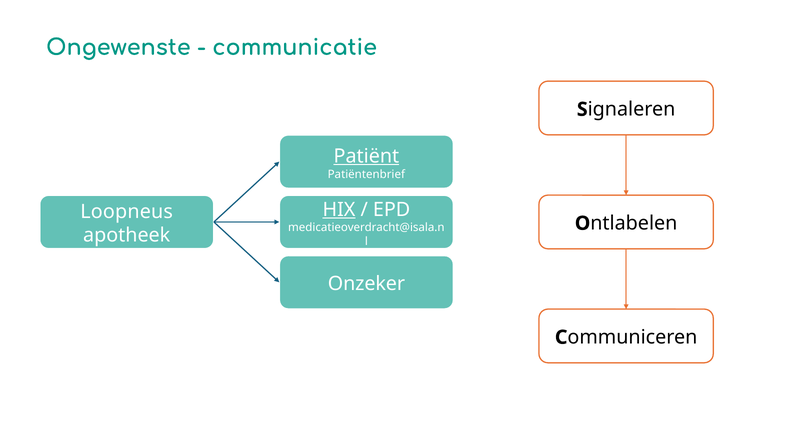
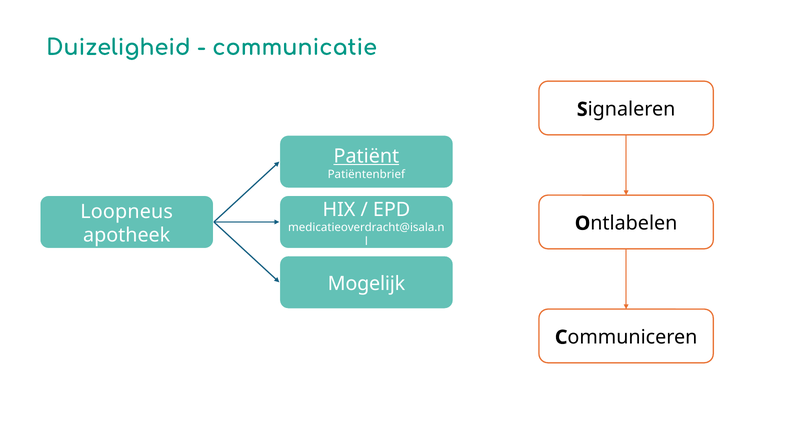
Ongewenste: Ongewenste -> Duizeligheid (118, 48)
HIX underline: present -> none (339, 209)
Onzeker: Onzeker -> Mogelijk (366, 284)
